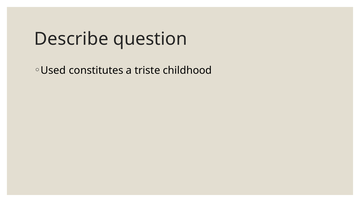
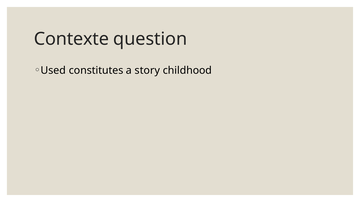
Describe: Describe -> Contexte (71, 39)
triste: triste -> story (147, 70)
